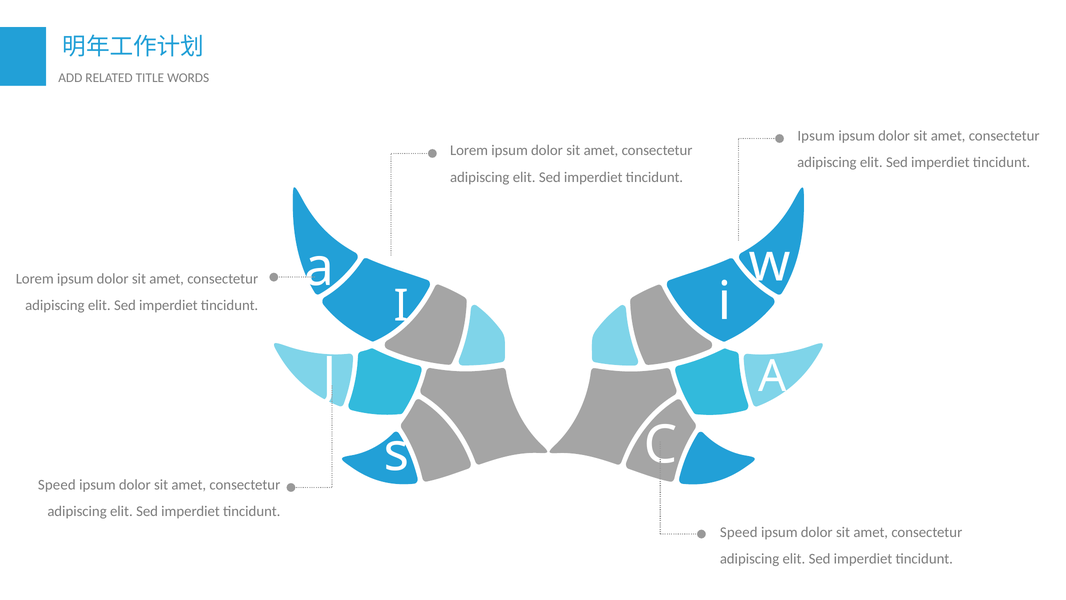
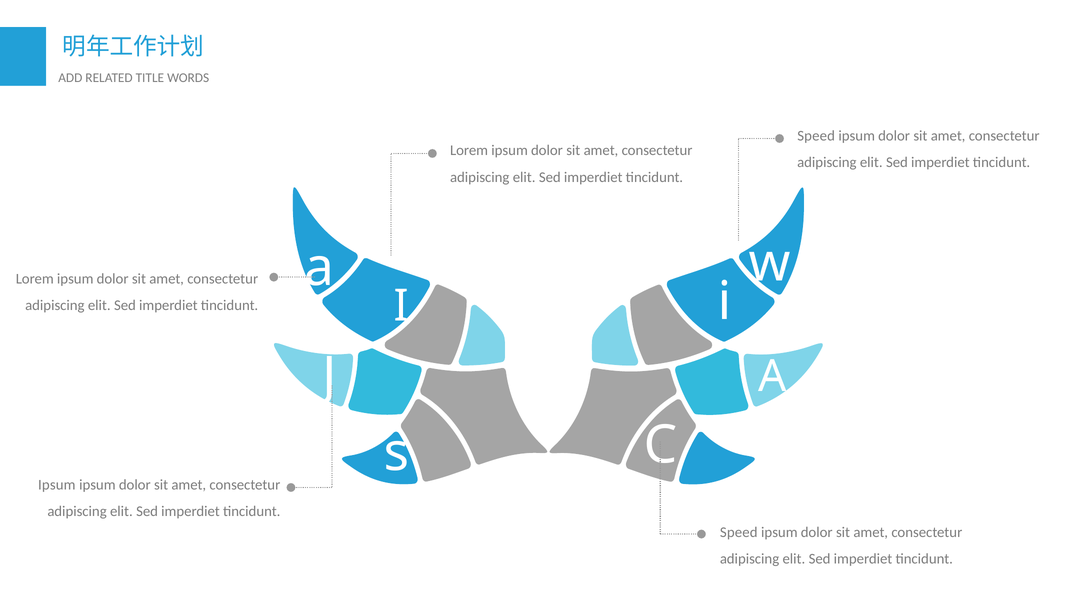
Ipsum: Ipsum -> Speed (816, 136)
Speed: Speed -> Ipsum (57, 485)
